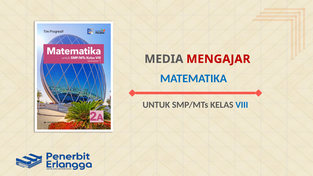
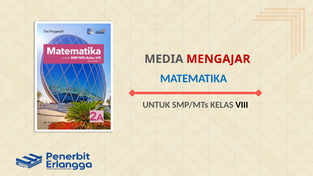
VIII colour: blue -> black (242, 105)
